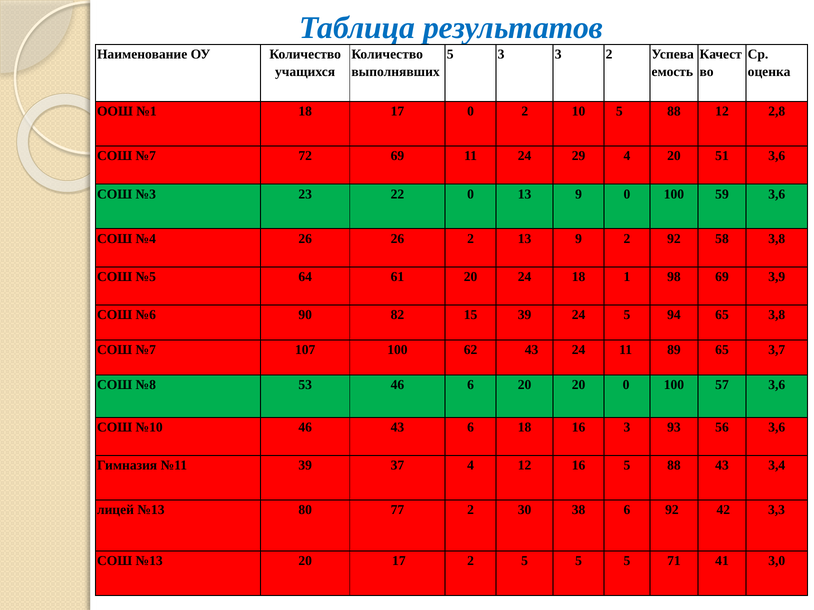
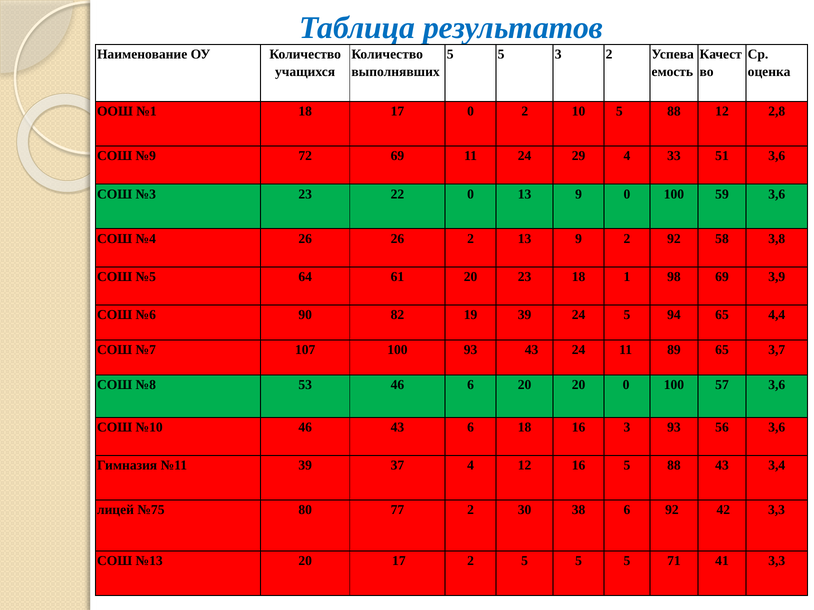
3: 3 -> 5 (501, 54)
№7: №7 -> №9 (146, 156)
4 20: 20 -> 33 (674, 156)
20 24: 24 -> 23 (525, 277)
15: 15 -> 19 (471, 315)
65 3,8: 3,8 -> 4,4 (777, 315)
100 62: 62 -> 93 (471, 350)
лицей №13: №13 -> №75 (151, 510)
41 3,0: 3,0 -> 3,3 (777, 561)
